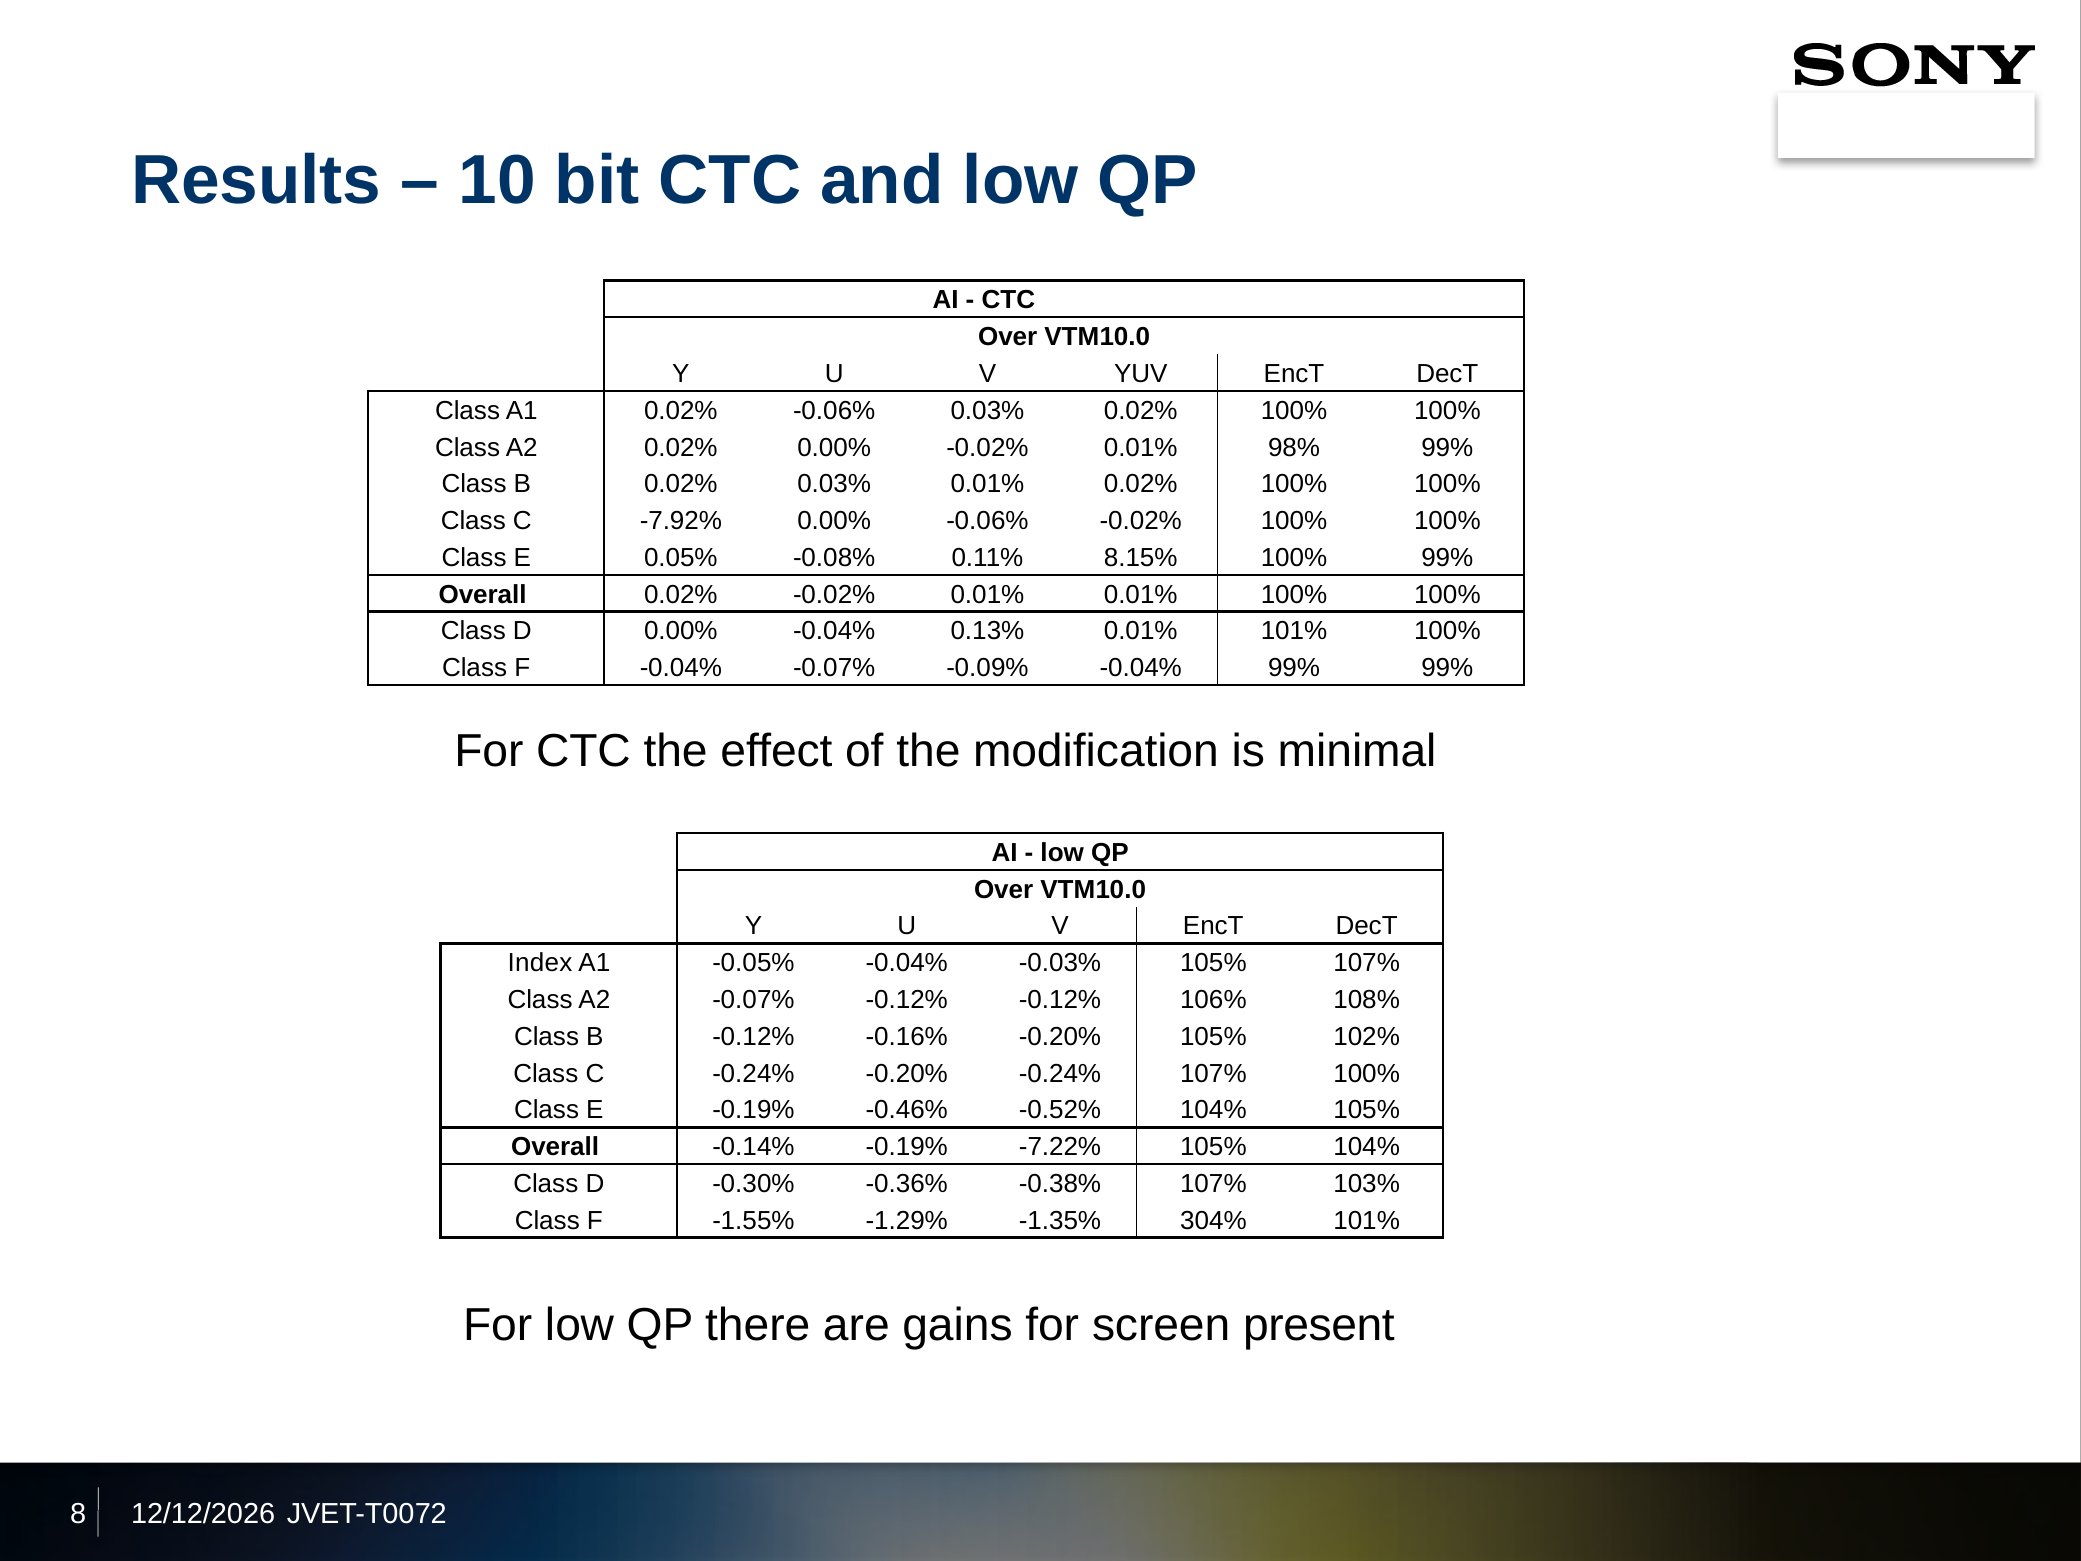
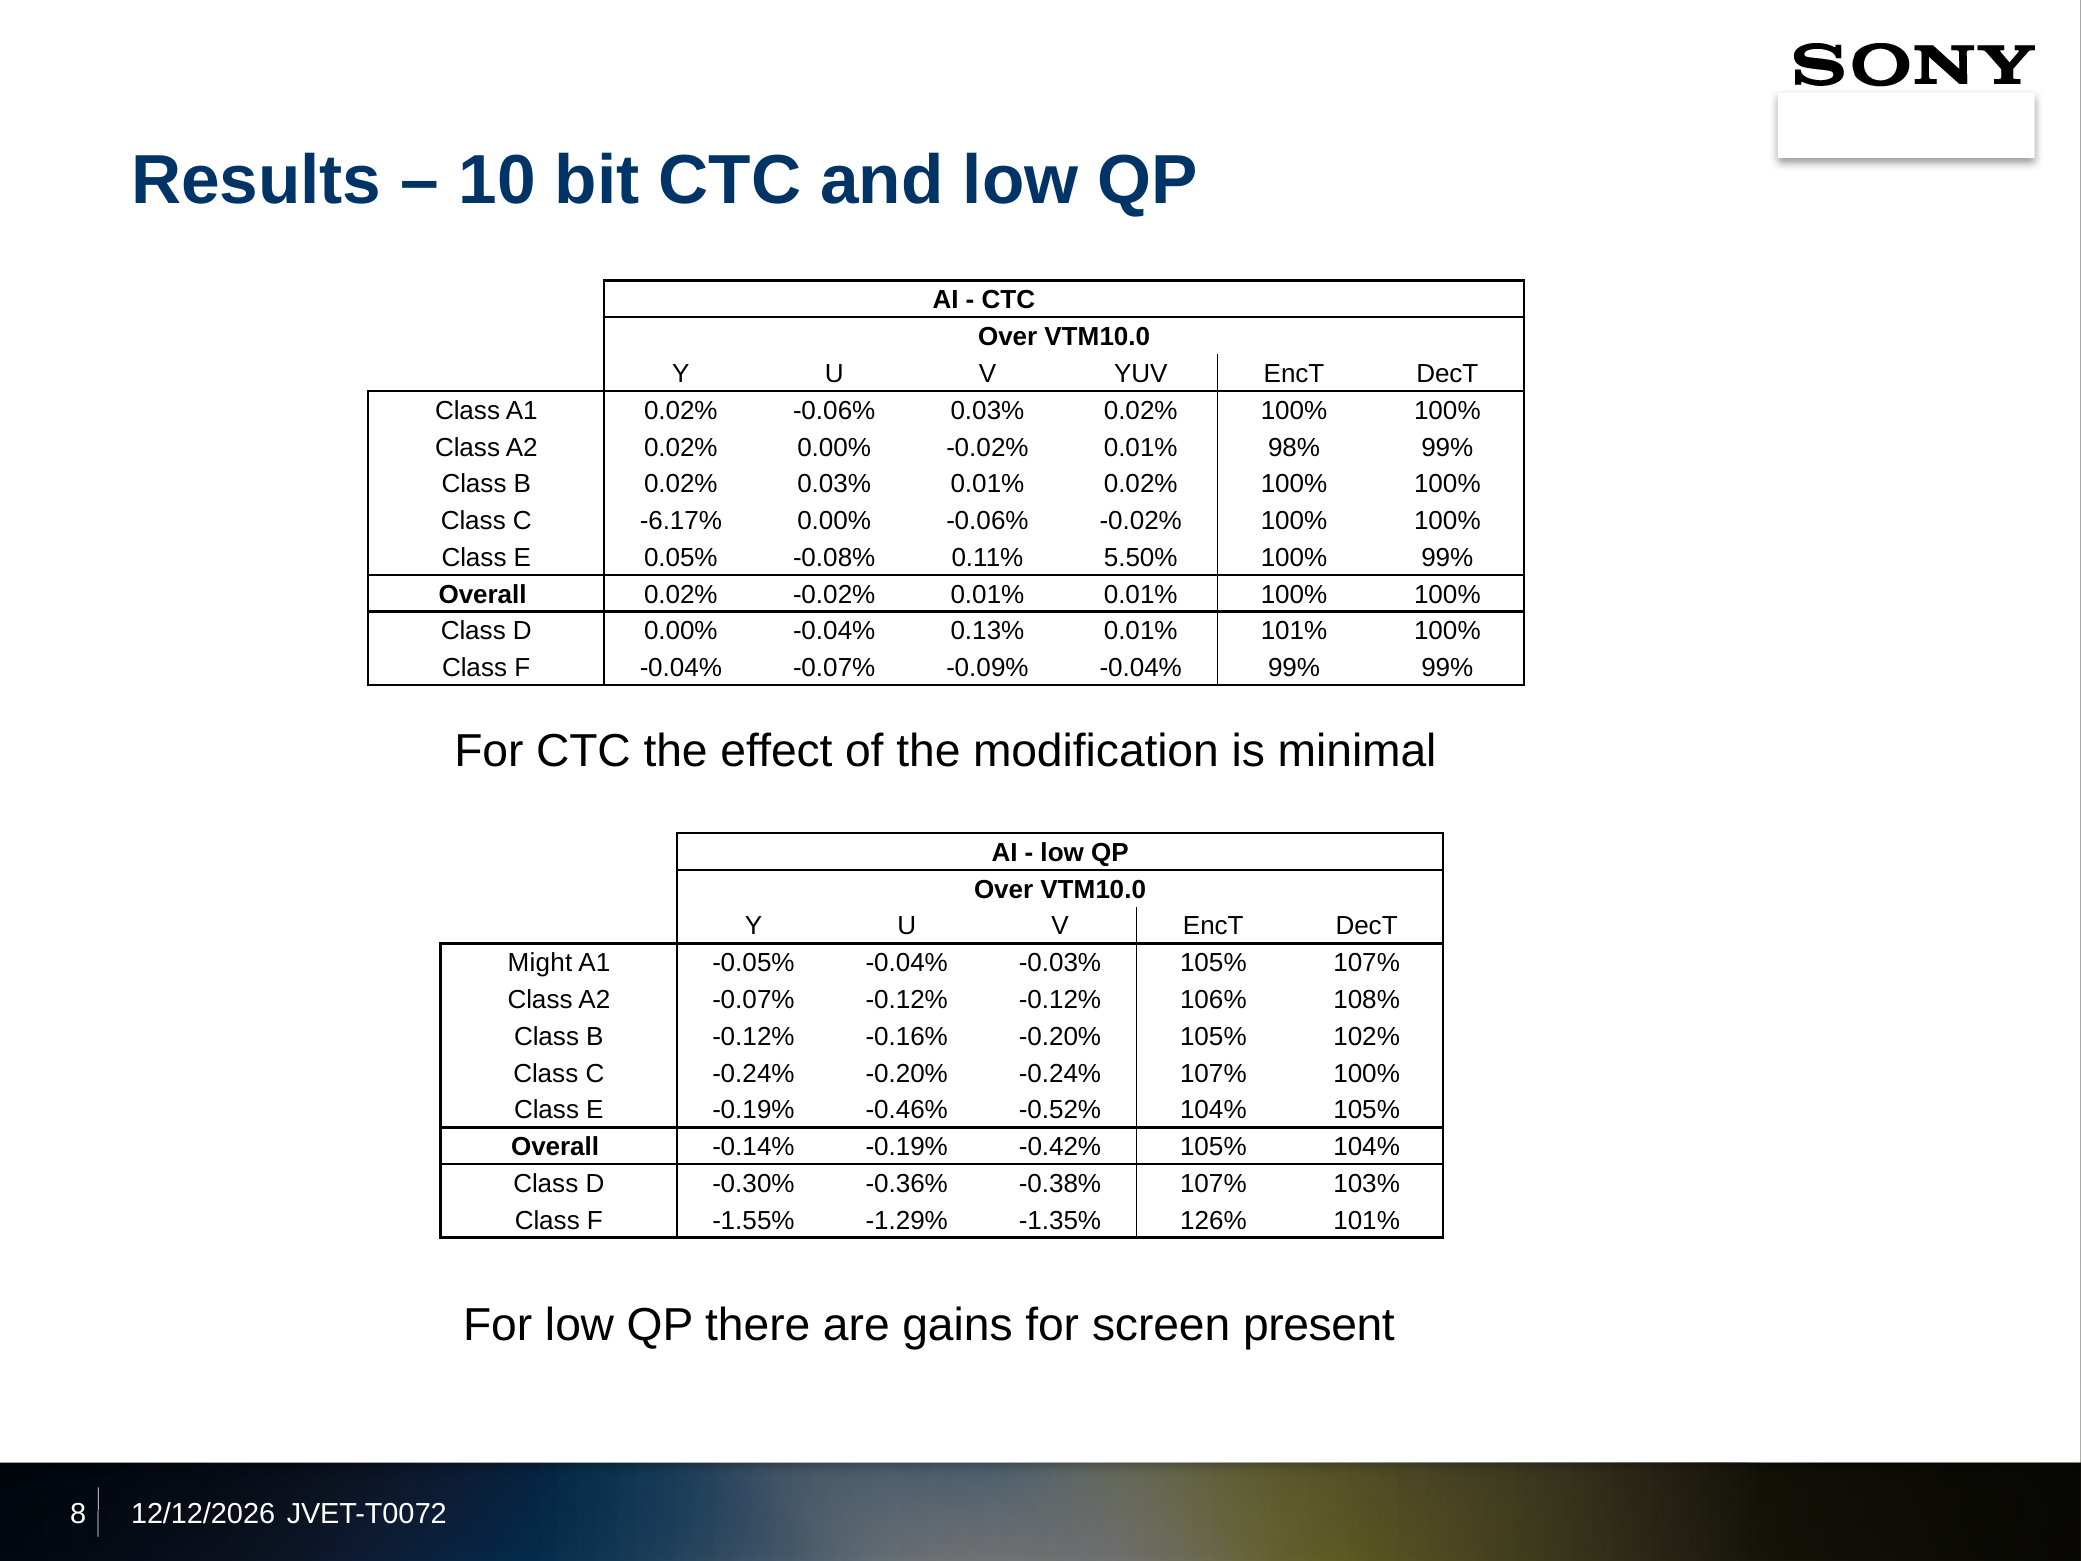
-7.92%: -7.92% -> -6.17% (681, 521)
8.15%: 8.15% -> 5.50% (1141, 558)
Index: Index -> Might (540, 963)
-7.22%: -7.22% -> -0.42% (1060, 1147)
304%: 304% -> 126% (1213, 1221)
